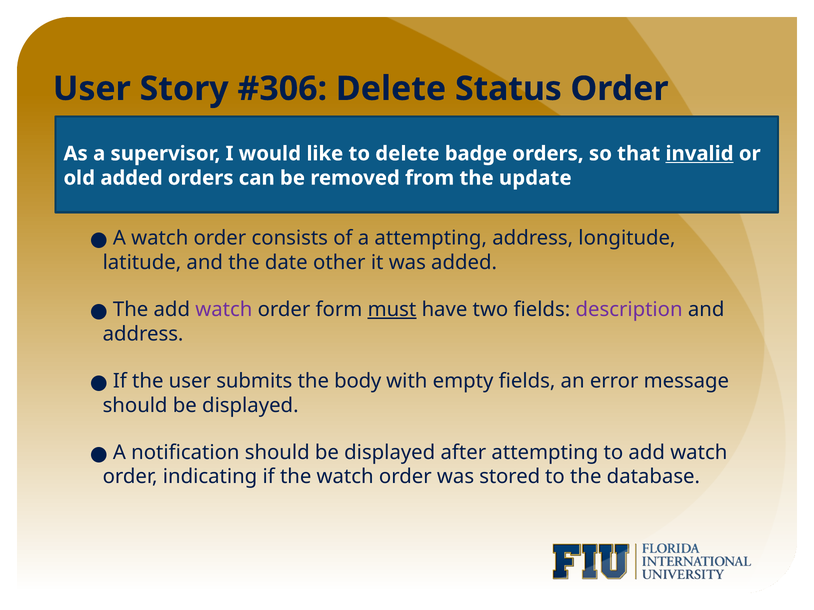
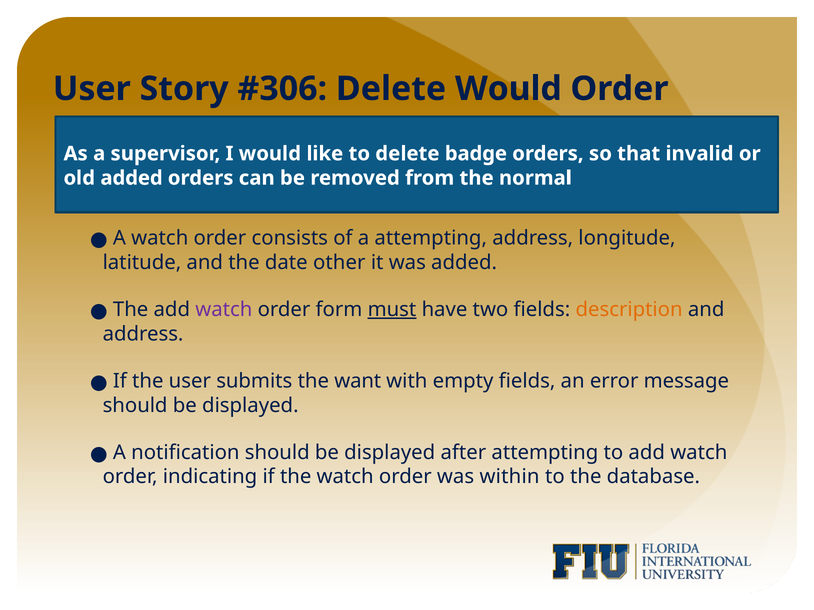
Delete Status: Status -> Would (508, 89)
invalid underline: present -> none (700, 154)
update: update -> normal (535, 178)
description colour: purple -> orange (629, 310)
body: body -> want (358, 381)
stored: stored -> within (510, 477)
